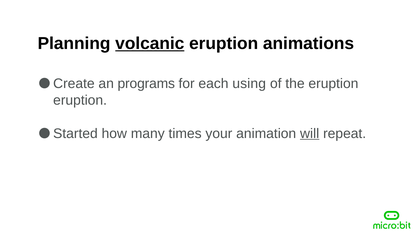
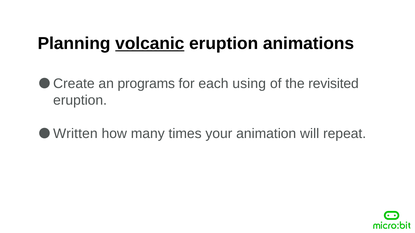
the eruption: eruption -> revisited (334, 84)
Started: Started -> Written (75, 134)
will underline: present -> none (310, 134)
